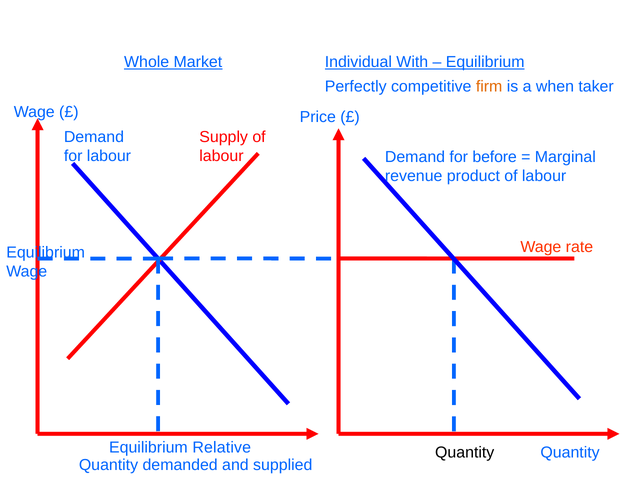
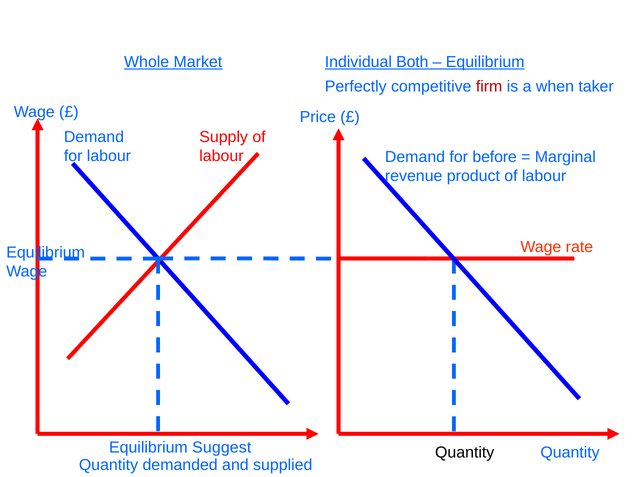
With: With -> Both (412, 62)
firm colour: orange -> red (489, 86)
Relative: Relative -> Suggest (222, 448)
